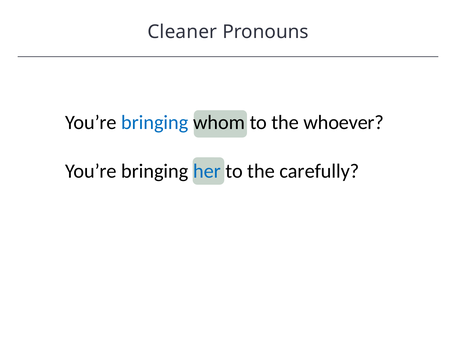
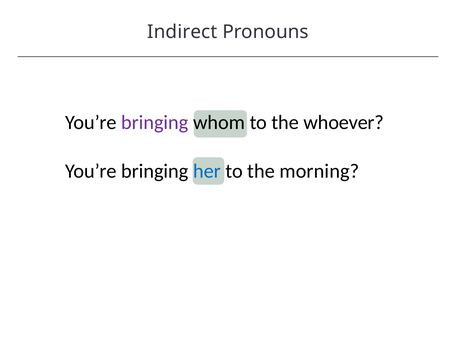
Cleaner: Cleaner -> Indirect (182, 32)
bringing colour: blue -> purple (155, 122)
carefully: carefully -> morning (319, 171)
